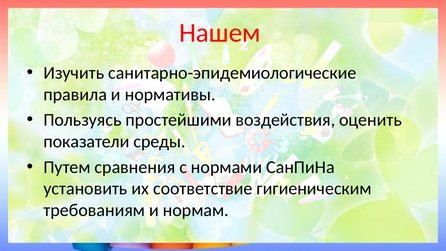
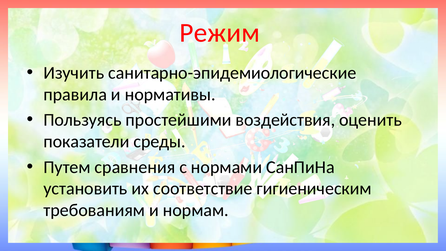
Нашем: Нашем -> Режим (220, 33)
